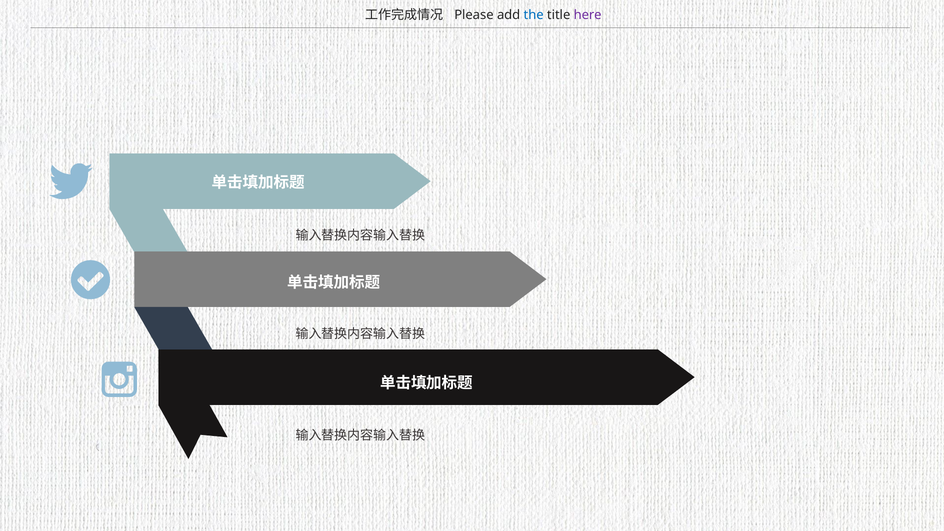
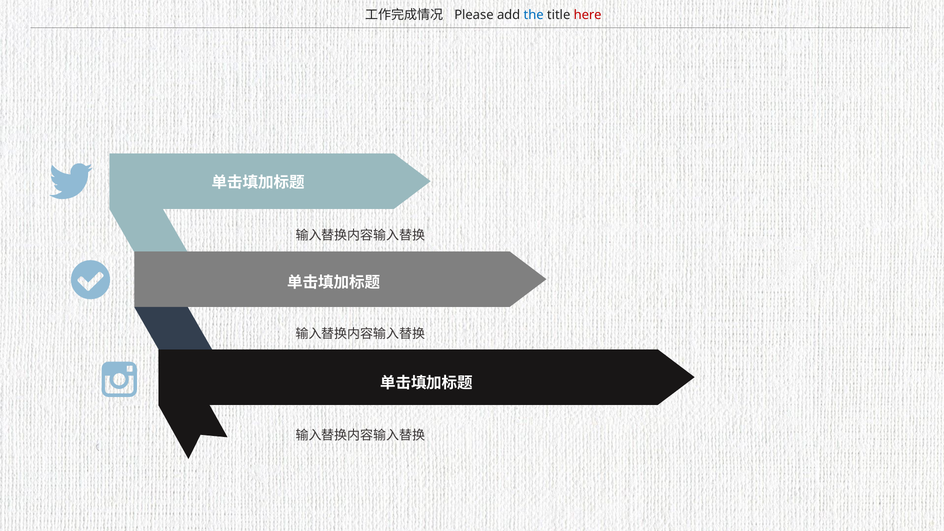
here colour: purple -> red (588, 15)
